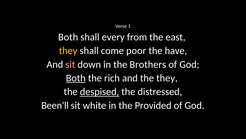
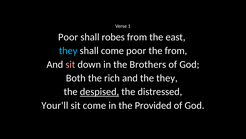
Both: Both -> Poor (68, 37)
every: every -> robes (113, 37)
they colour: yellow -> light blue (68, 50)
the have: have -> from (176, 50)
Both underline: present -> none (76, 78)
Been'll: Been'll -> Your'll (55, 105)
sit white: white -> come (94, 105)
